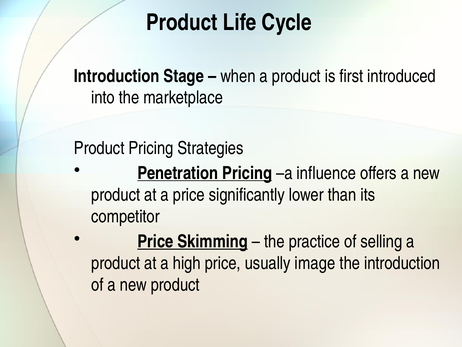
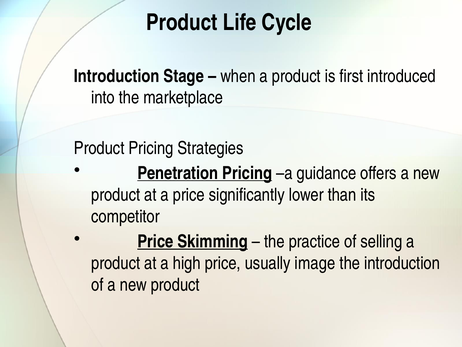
influence: influence -> guidance (326, 173)
